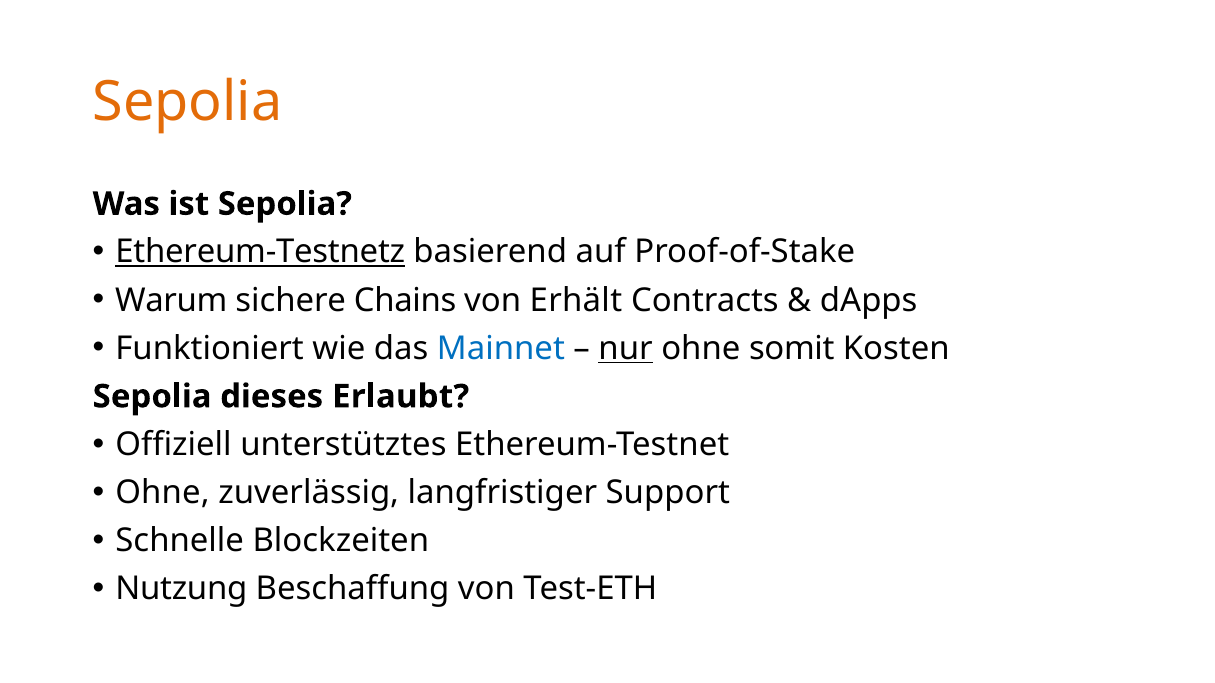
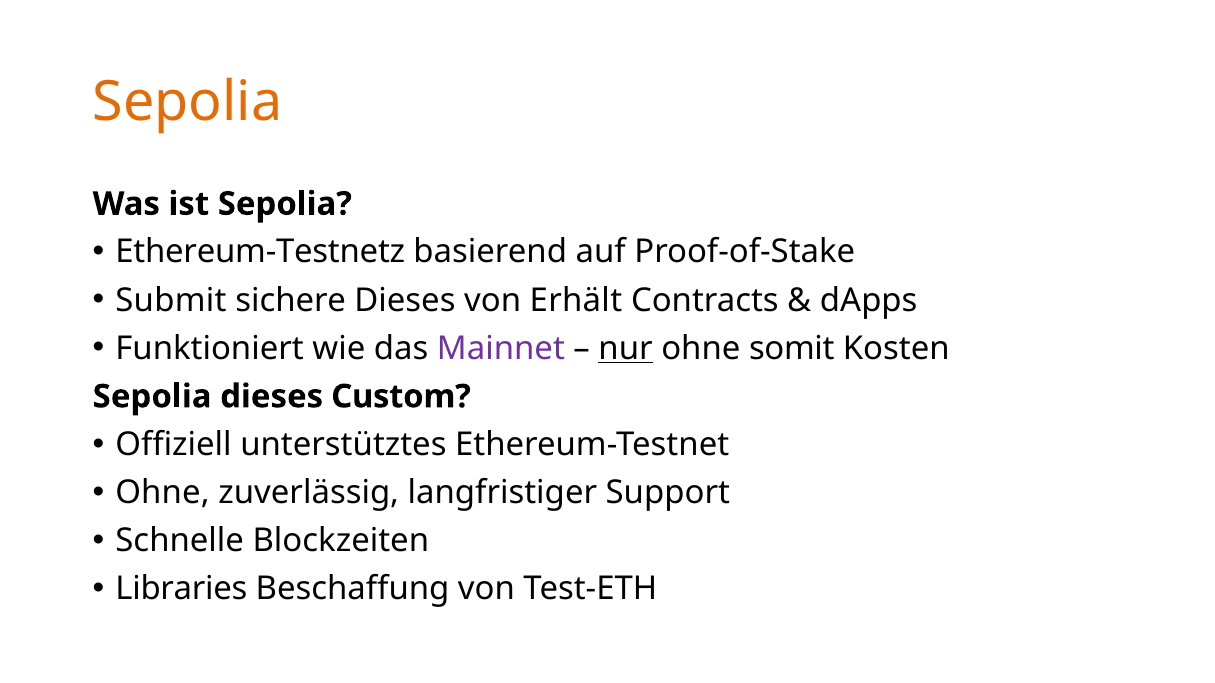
Ethereum-Testnetz underline: present -> none (260, 252)
Warum: Warum -> Submit (171, 300)
sichere Chains: Chains -> Dieses (405, 300)
Mainnet colour: blue -> purple (501, 349)
Erlaubt: Erlaubt -> Custom (401, 397)
Nutzung: Nutzung -> Libraries (181, 589)
